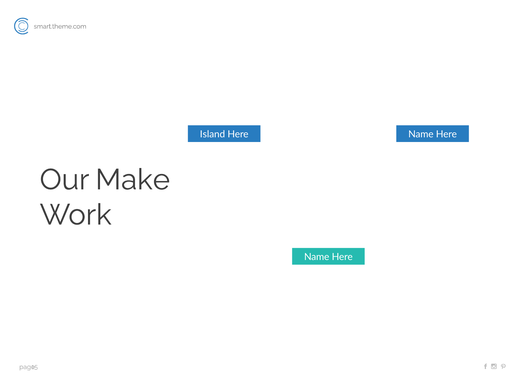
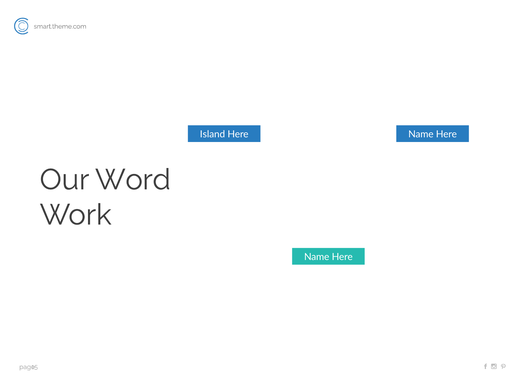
Make: Make -> Word (133, 180)
